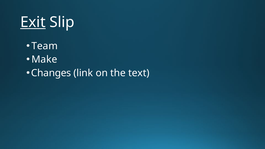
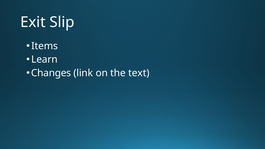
Exit underline: present -> none (33, 22)
Team: Team -> Items (45, 46)
Make: Make -> Learn (44, 59)
